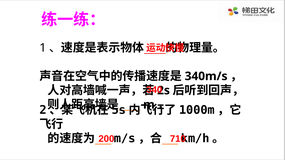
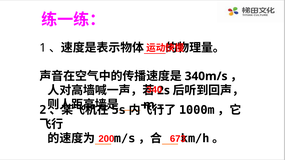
710: 710 -> 673 (178, 139)
